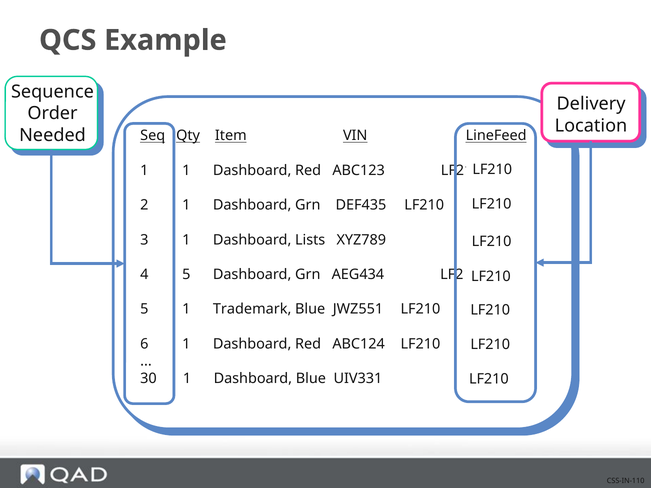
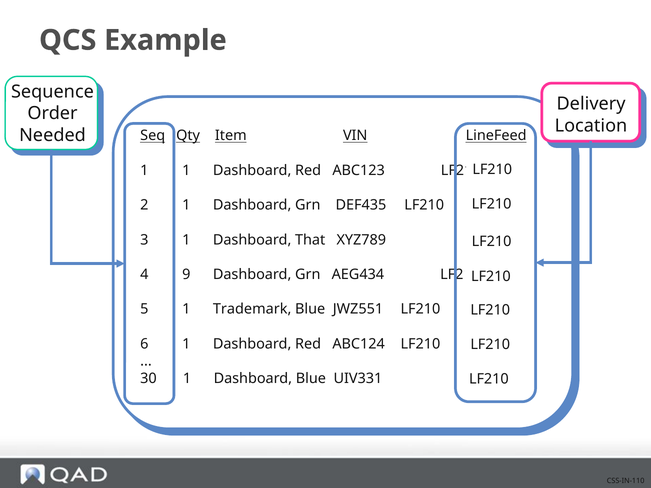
Lists: Lists -> That (310, 240)
4 5: 5 -> 9 (186, 275)
